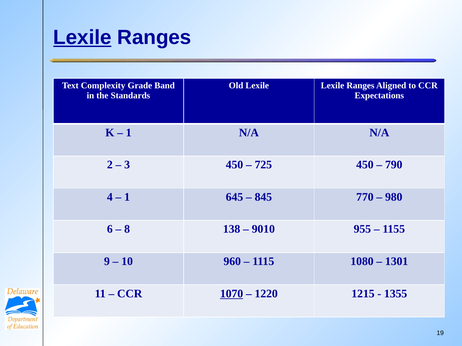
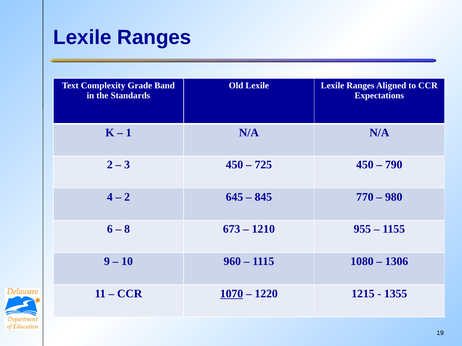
Lexile underline: present -> none (82, 38)
1: 1 -> 2 (127, 197)
138: 138 -> 673 (232, 230)
9010: 9010 -> 1210 (263, 230)
1301: 1301 -> 1306 (397, 262)
